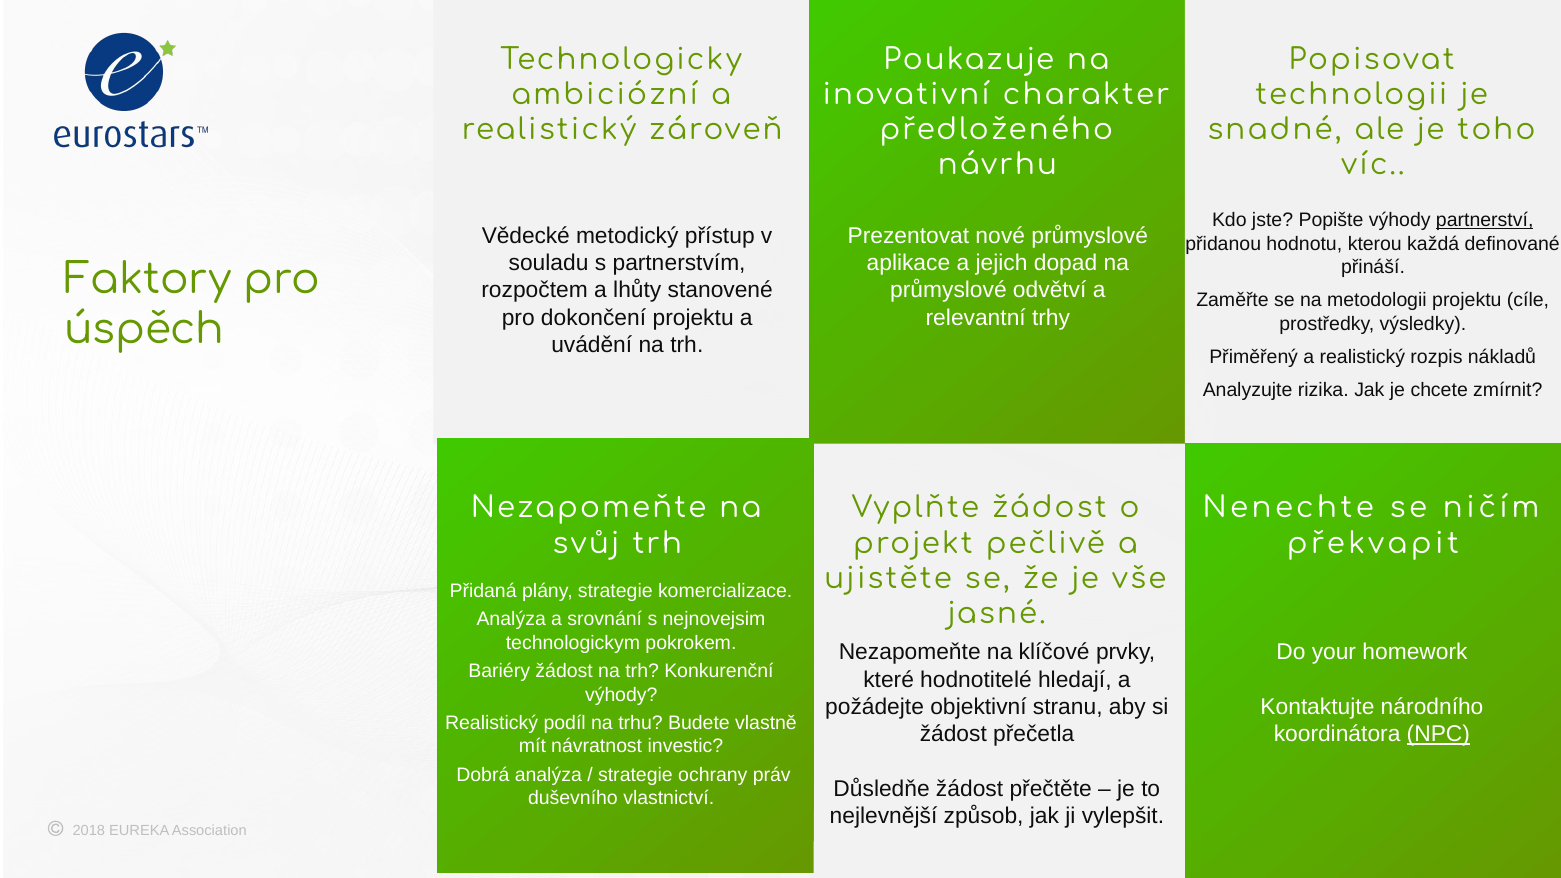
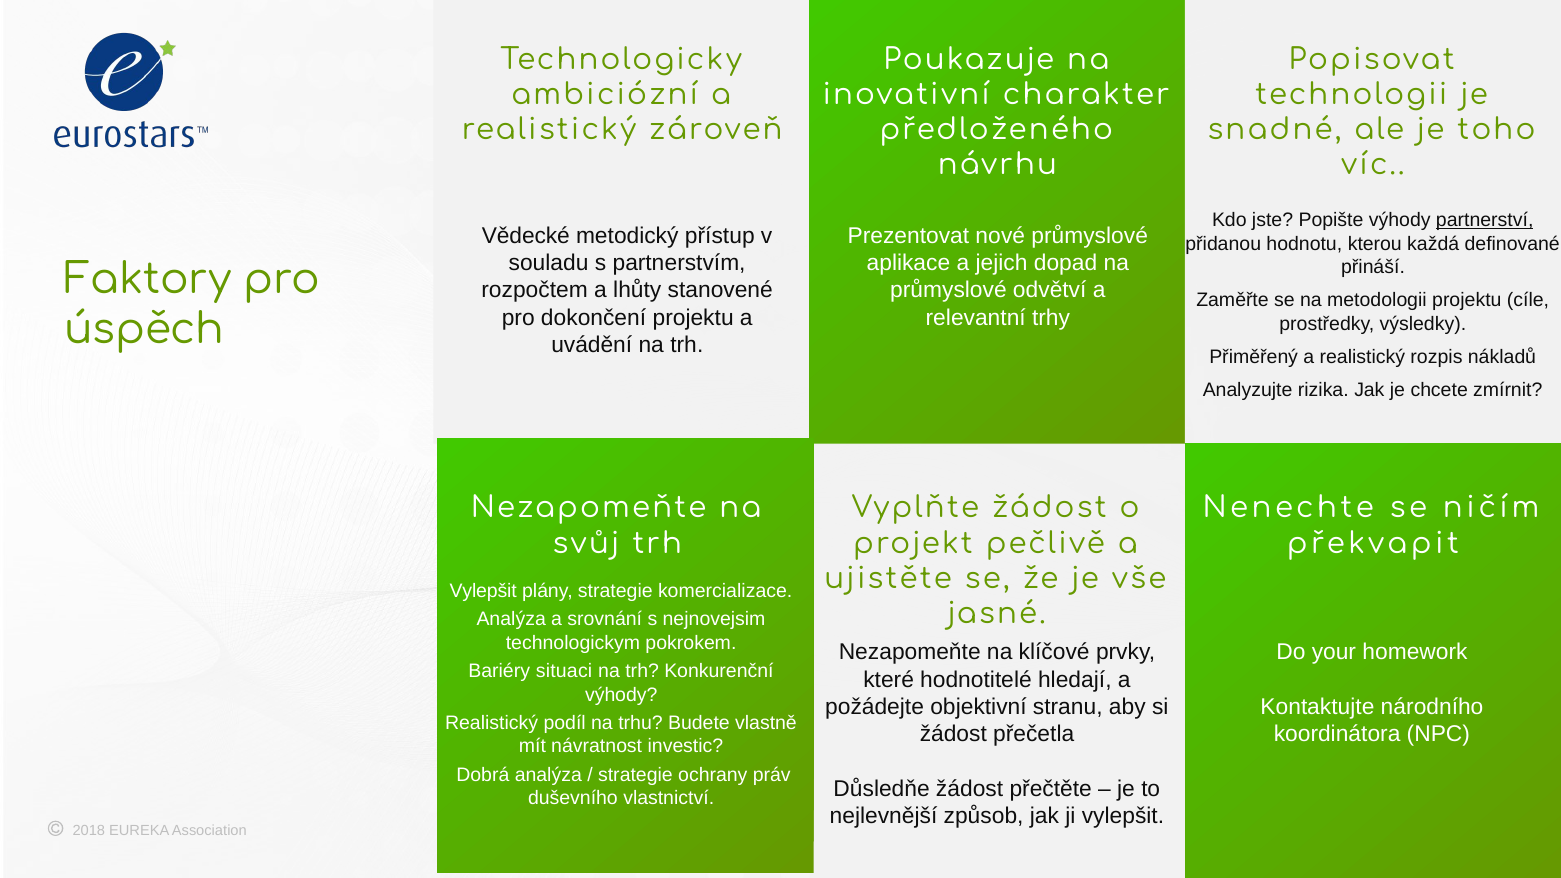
Přidaná: Přidaná -> Vylepšit (483, 591)
Bariéry žádost: žádost -> situaci (564, 671)
NPC underline: present -> none (1438, 734)
